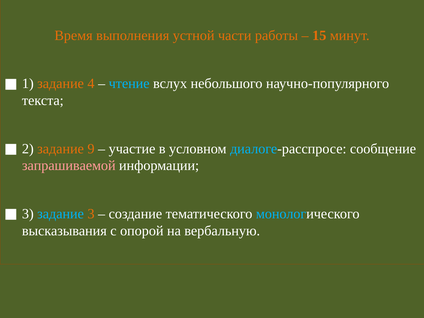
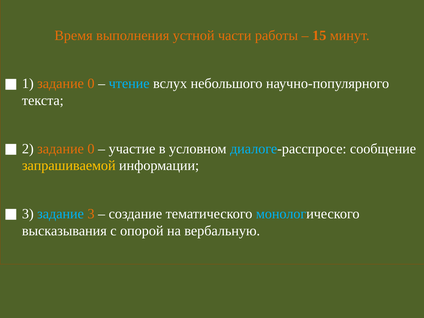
1 задание 4: 4 -> 0 (91, 84)
2 задание 9: 9 -> 0 (91, 149)
запрашиваемой colour: pink -> yellow (69, 166)
